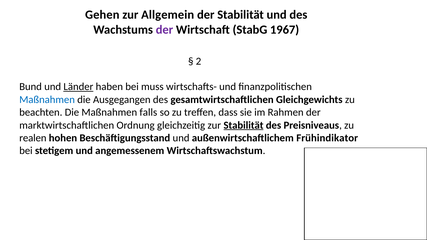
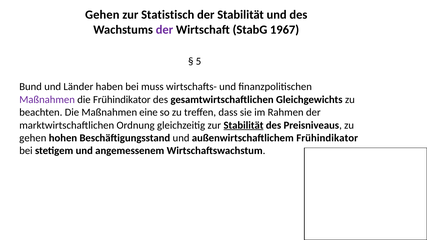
Allgemein: Allgemein -> Statistisch (168, 15)
2: 2 -> 5 (198, 61)
Länder underline: present -> none (78, 87)
Maßnahmen colour: blue -> purple (47, 100)
die Ausgegangen: Ausgegangen -> Frühindikator (122, 100)
falls: falls -> eine (148, 112)
realen: realen -> gehen (33, 138)
